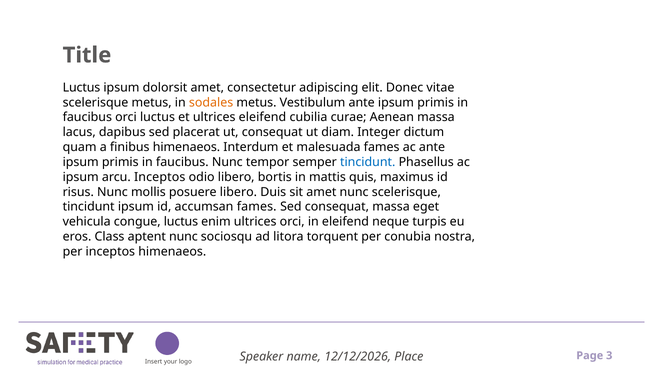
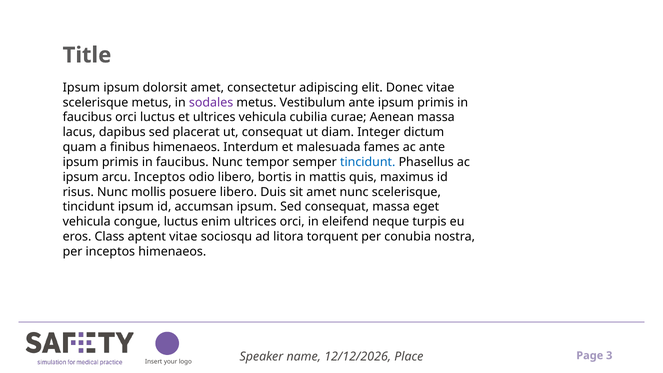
Luctus: Luctus -> Ipsum (81, 87)
sodales colour: orange -> purple (211, 102)
ultrices eleifend: eleifend -> vehicula (263, 117)
accumsan fames: fames -> ipsum (257, 207)
aptent nunc: nunc -> vitae (183, 237)
